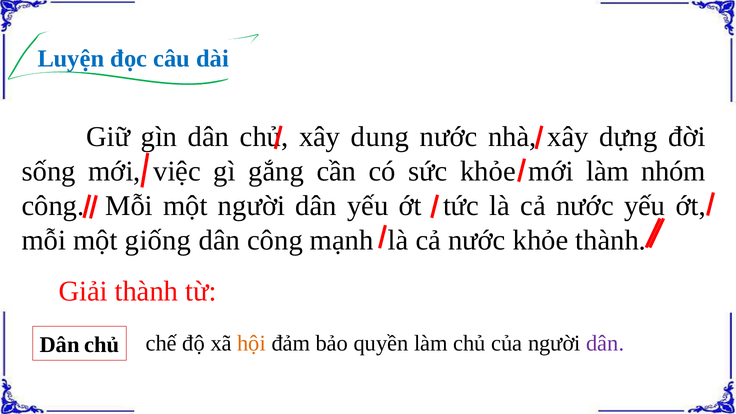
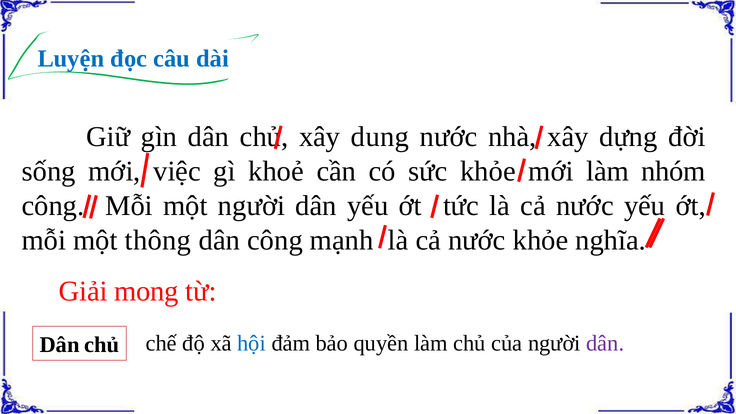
gắng: gắng -> khoẻ (276, 171)
giống: giống -> thông (158, 240)
khỏe thành: thành -> nghĩa (611, 240)
Giải thành: thành -> mong (147, 291)
hội colour: orange -> blue (252, 343)
